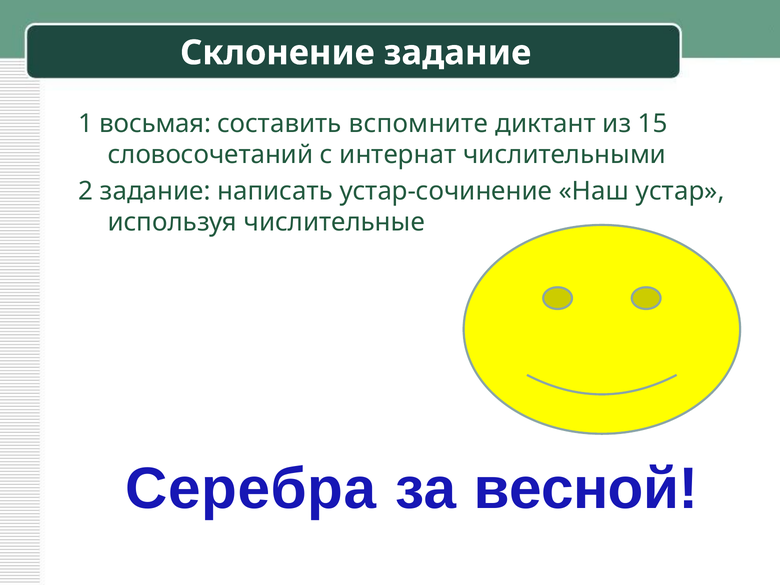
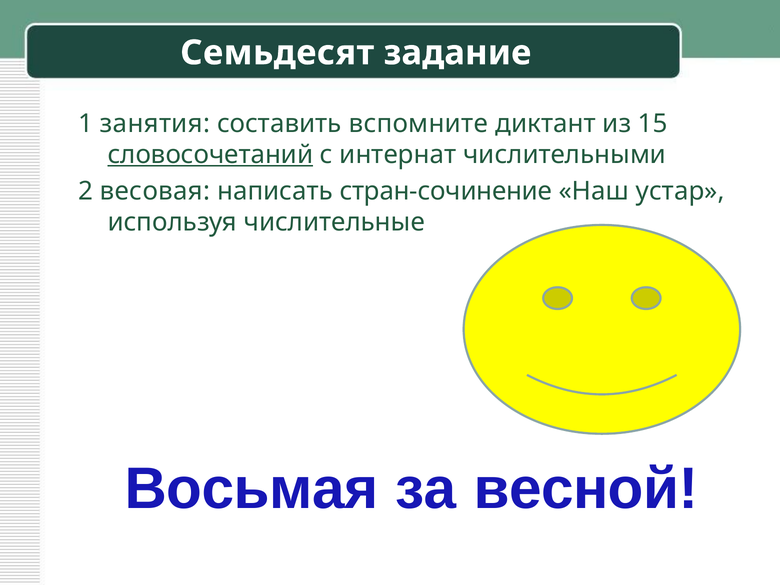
Склонение: Склонение -> Семьдесят (277, 53)
восьмая: восьмая -> занятия (155, 123)
словосочетаний underline: none -> present (210, 155)
2 задание: задание -> весовая (155, 191)
устар-сочинение: устар-сочинение -> стран-сочинение (446, 191)
Серебра: Серебра -> Восьмая (251, 489)
